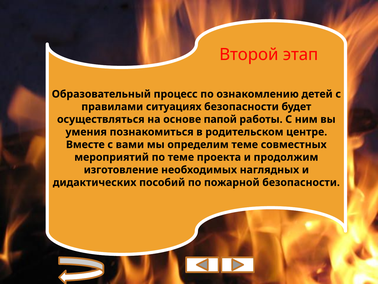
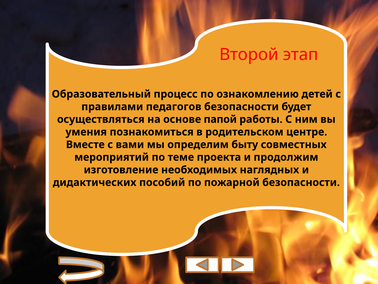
ситуациях: ситуациях -> педагогов (174, 107)
определим теме: теме -> быту (245, 144)
